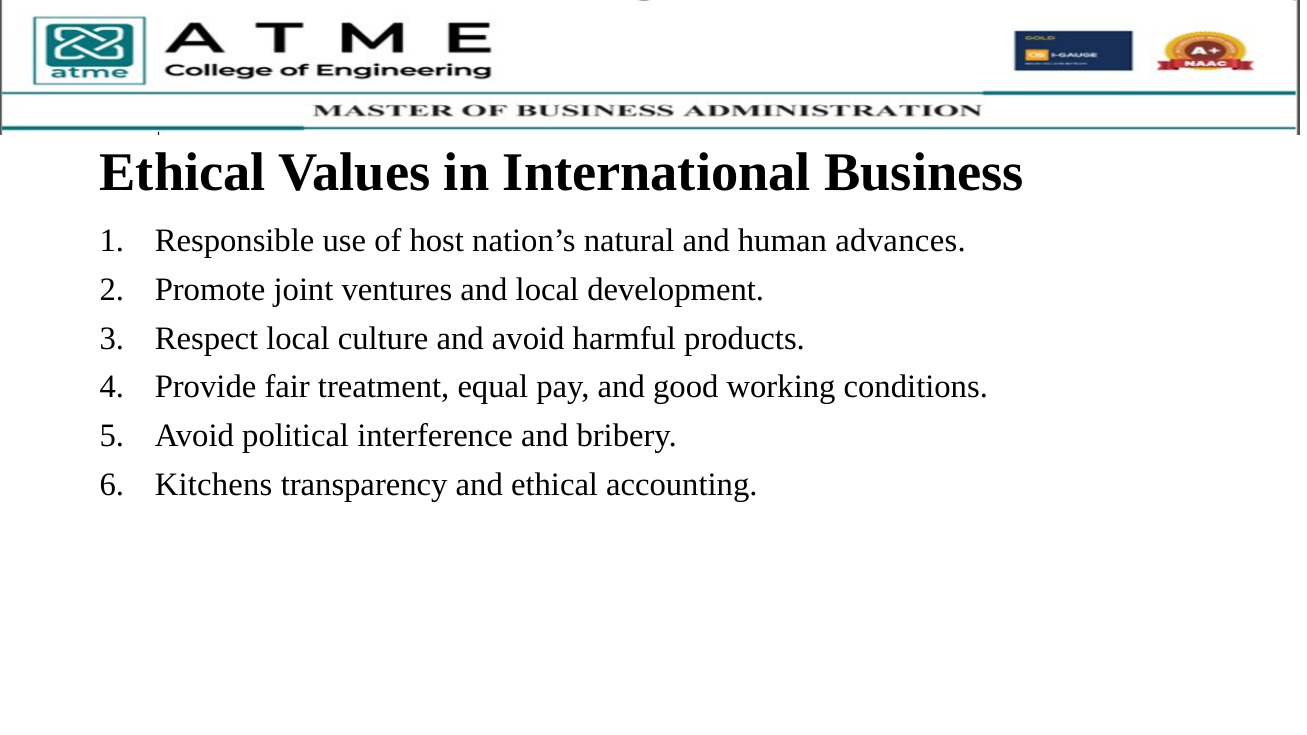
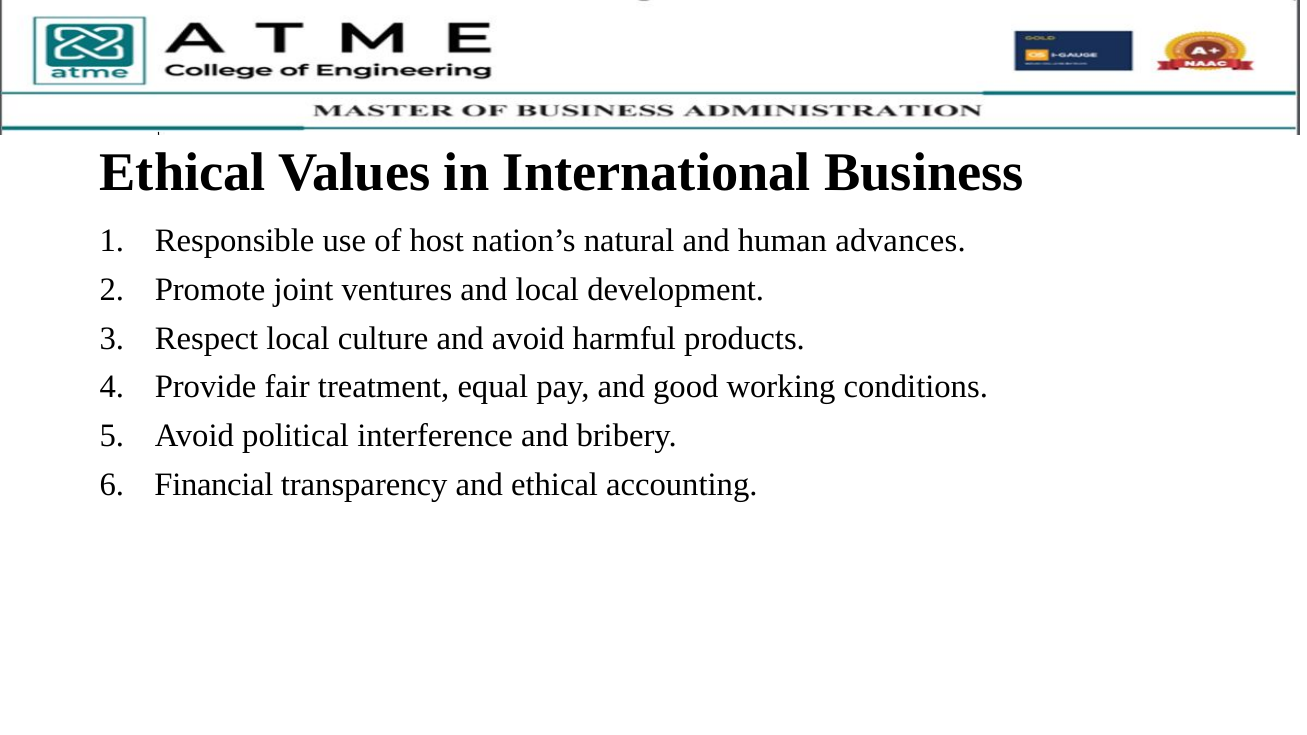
Kitchens: Kitchens -> Financial (214, 485)
